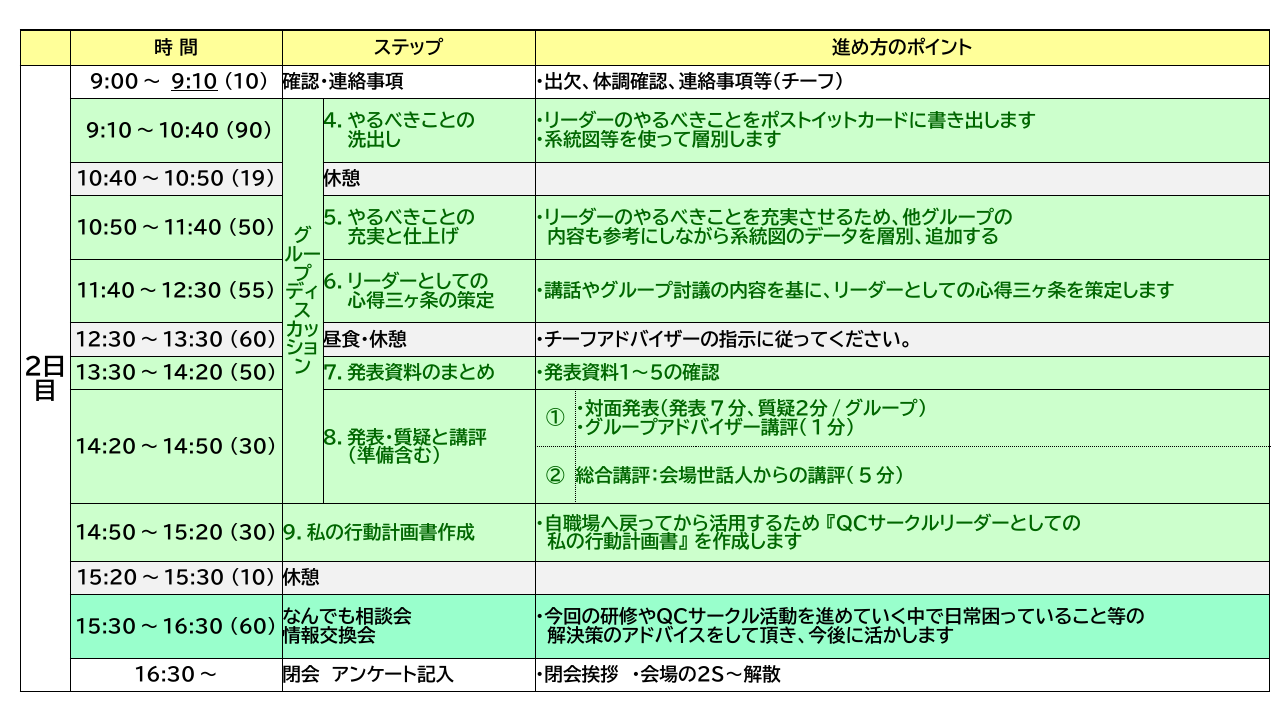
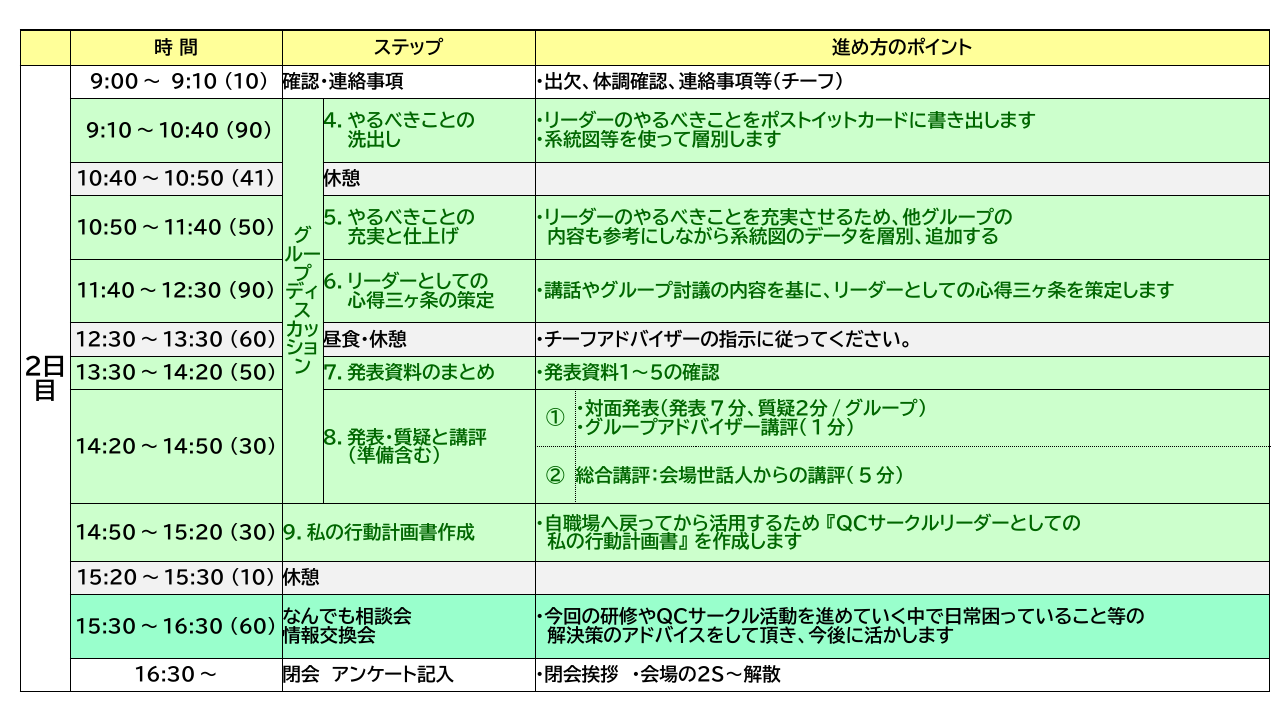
9:10 underline: present -> none (194, 83)
19: 19 -> 41 (253, 180)
11:40～12:30 55: 55 -> 90 (252, 292)
